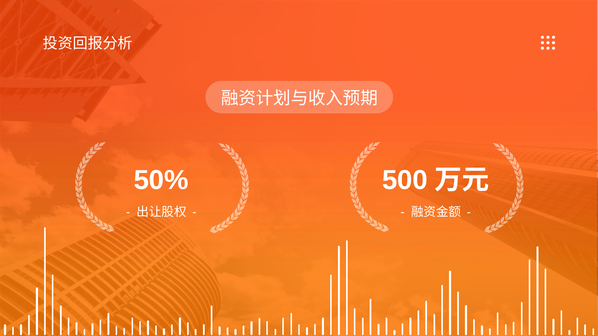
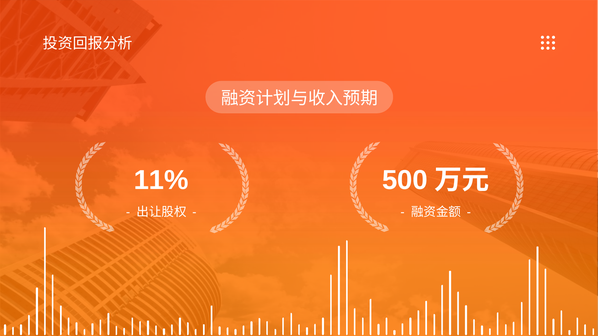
50%: 50% -> 11% (161, 180)
